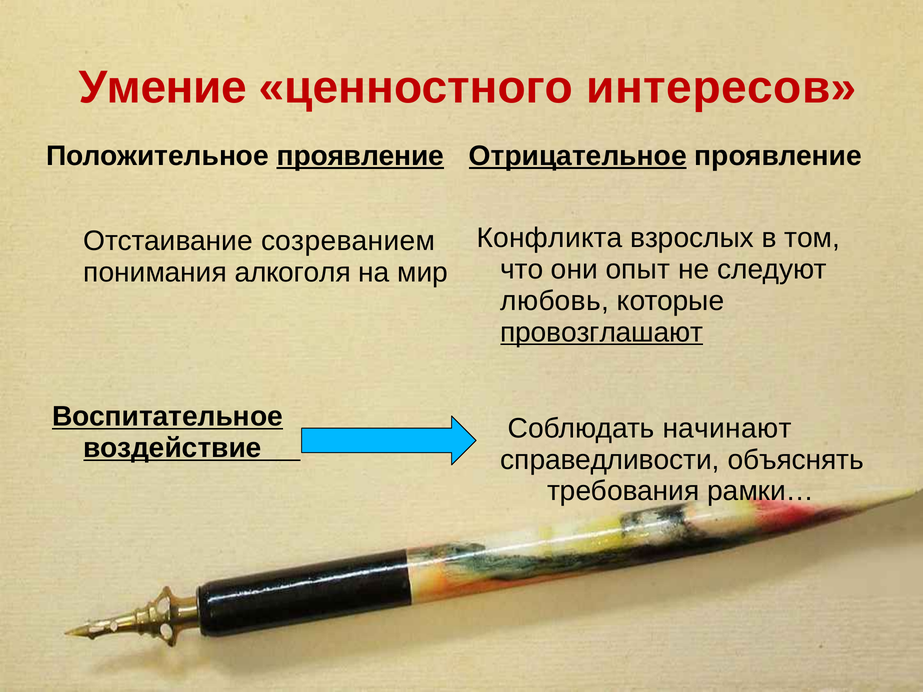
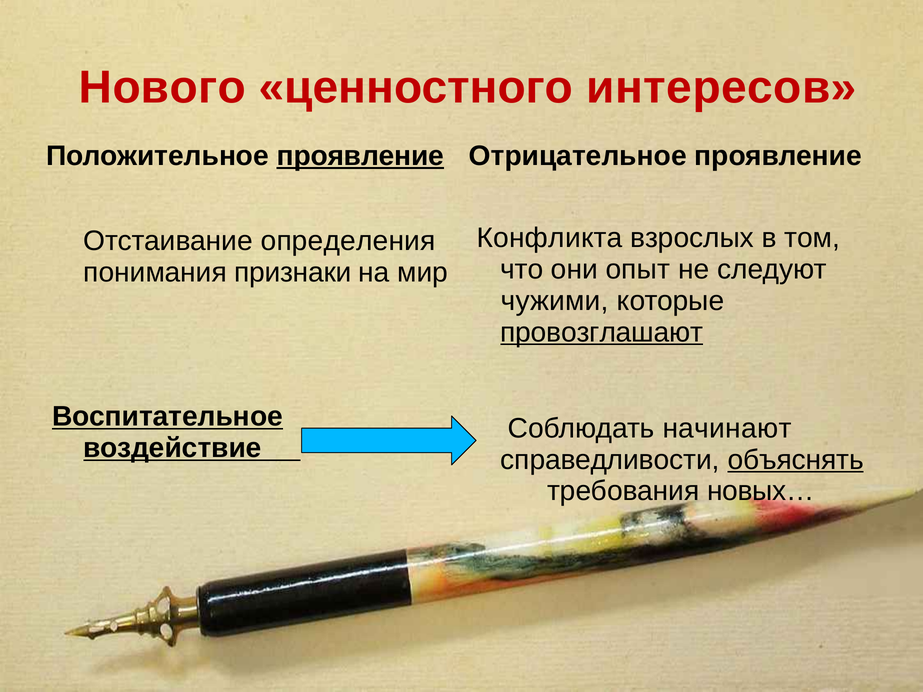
Умение: Умение -> Нового (162, 87)
Отрицательное underline: present -> none (578, 156)
созреванием: созреванием -> определения (348, 241)
алкоголя: алкоголя -> признаки (293, 273)
любовь: любовь -> чужими (555, 301)
объяснять underline: none -> present (796, 460)
рамки…: рамки… -> новых… (761, 491)
